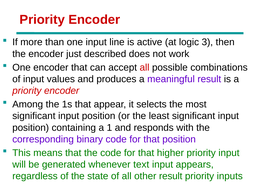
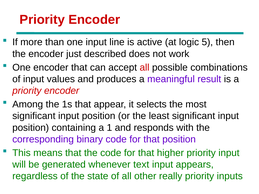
logic 3: 3 -> 5 (207, 42)
other result: result -> really (171, 176)
